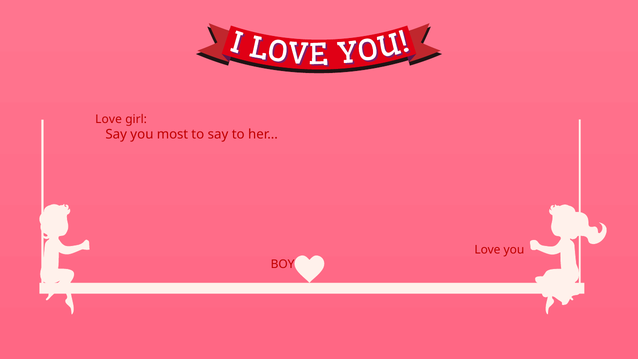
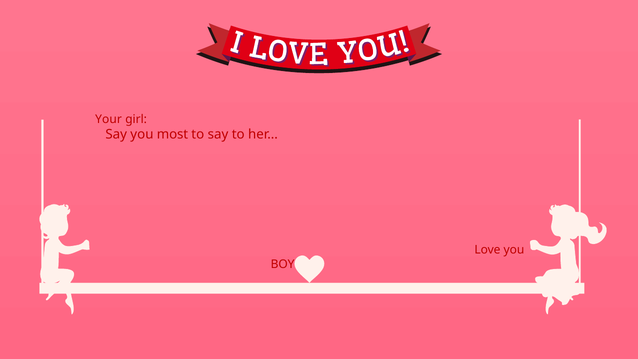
Love: Love -> Your (109, 119)
